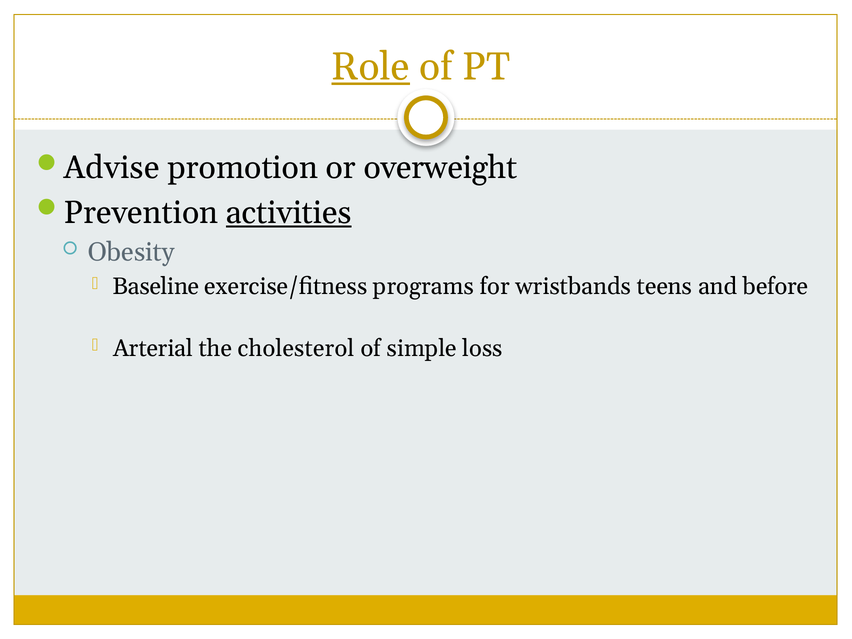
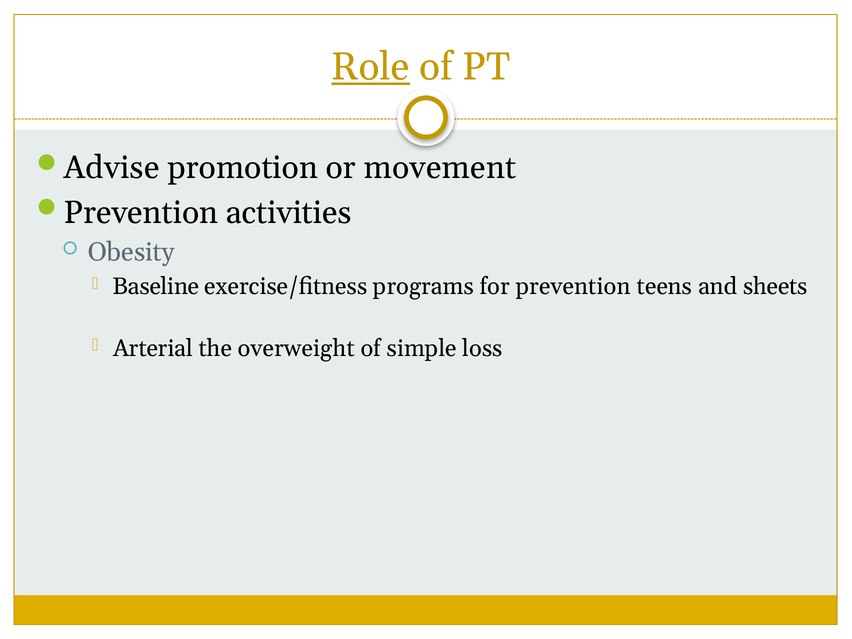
overweight: overweight -> movement (440, 168)
activities underline: present -> none (289, 213)
for wristbands: wristbands -> prevention (573, 287)
before: before -> sheets (775, 287)
cholesterol: cholesterol -> overweight (296, 348)
